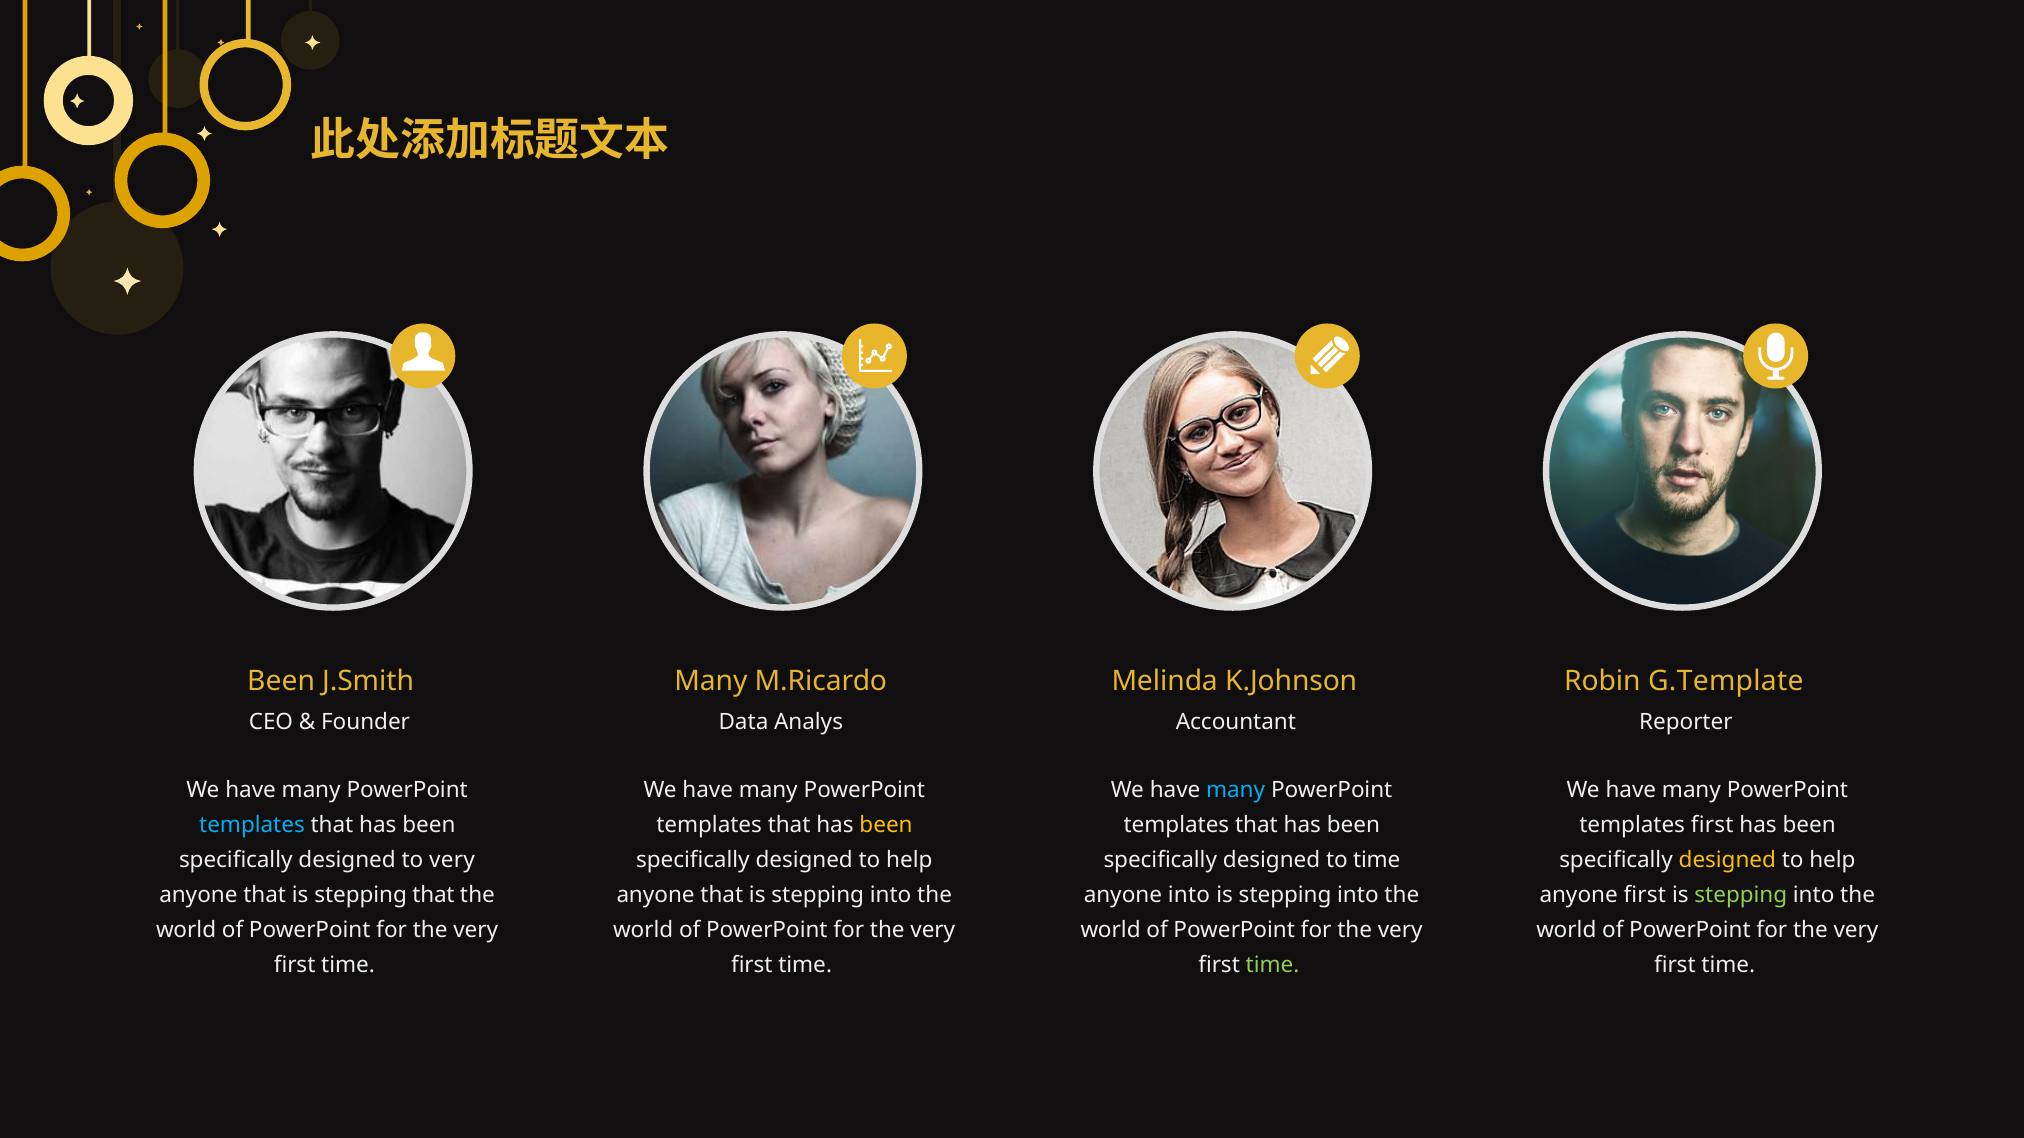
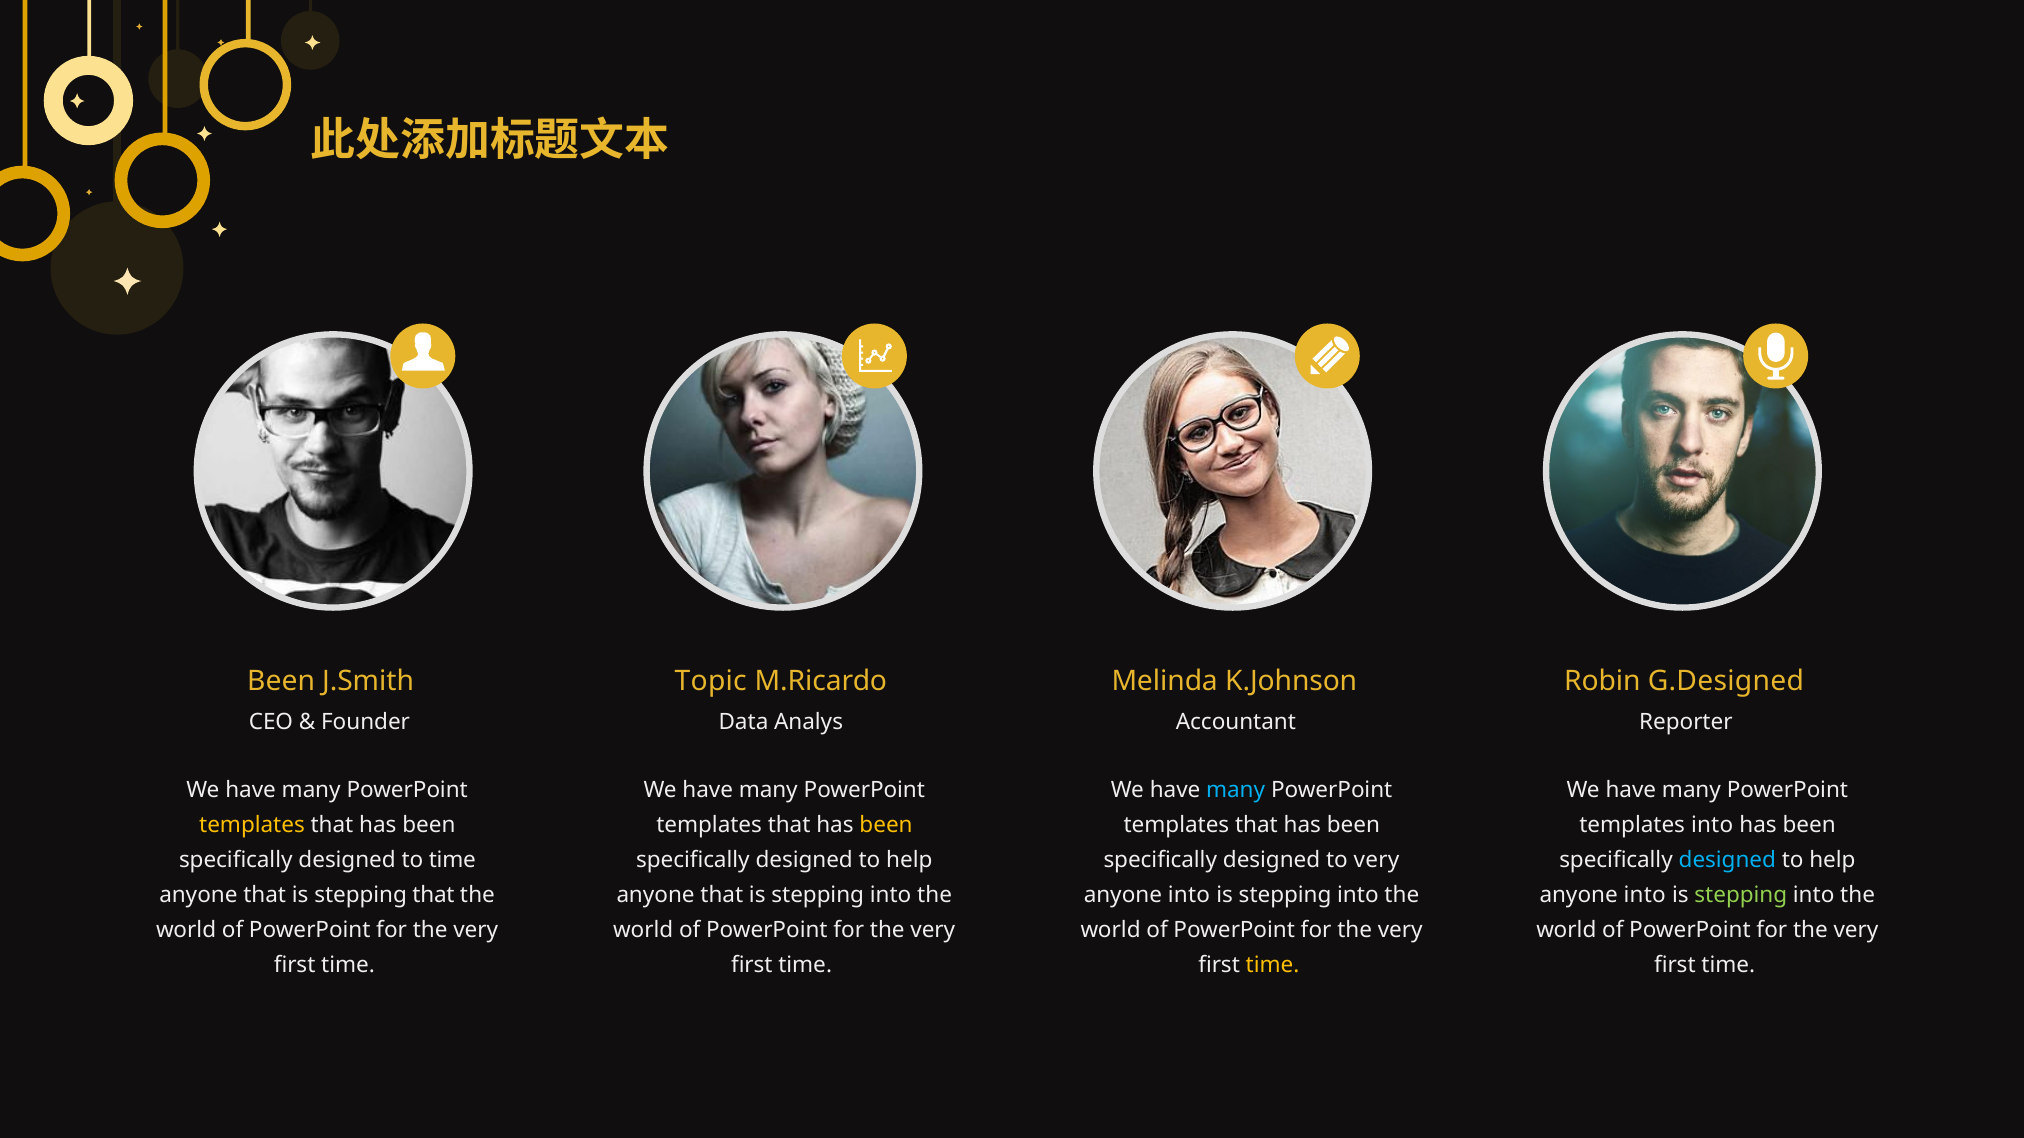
Many: Many -> Topic (711, 682)
G.Template: G.Template -> G.Designed (1726, 682)
templates colour: light blue -> yellow (252, 826)
templates first: first -> into (1712, 826)
to very: very -> time (452, 861)
to time: time -> very (1377, 861)
designed colour: yellow -> light blue (1727, 861)
first: first -> into (1645, 896)
time colour: light green -> yellow (1273, 966)
